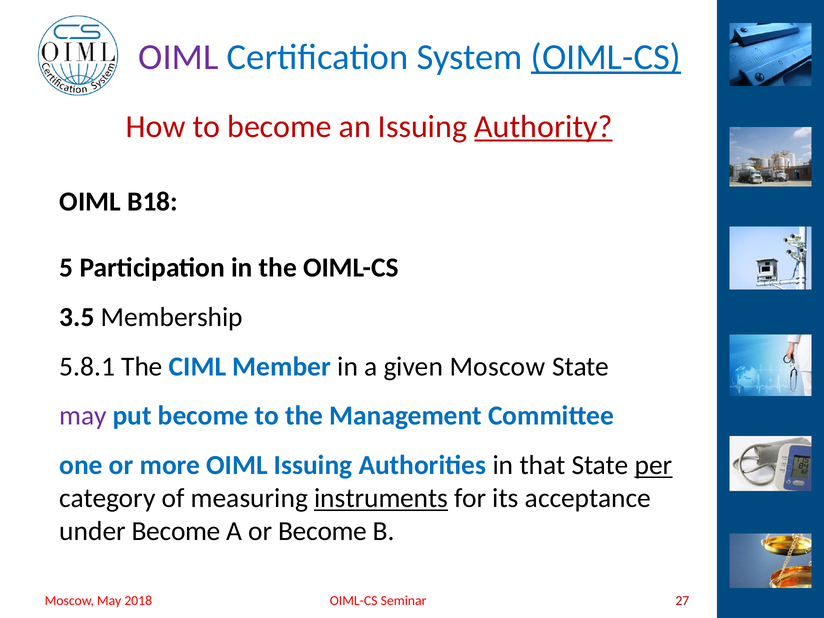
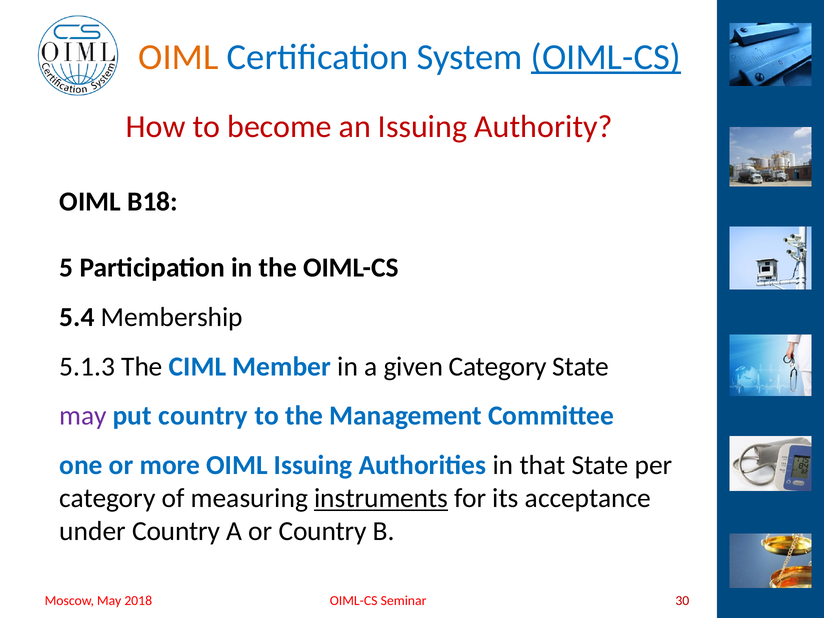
OIML colour: purple -> orange (178, 57)
Authority underline: present -> none (543, 127)
3.5: 3.5 -> 5.4 (77, 317)
5.8.1: 5.8.1 -> 5.1.3 (87, 366)
given Moscow: Moscow -> Category (498, 366)
put become: become -> country (203, 416)
per underline: present -> none (654, 465)
under Become: Become -> Country (176, 531)
or Become: Become -> Country (323, 531)
27: 27 -> 30 (682, 601)
